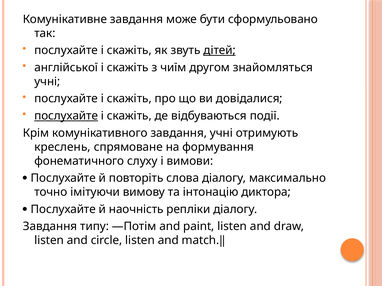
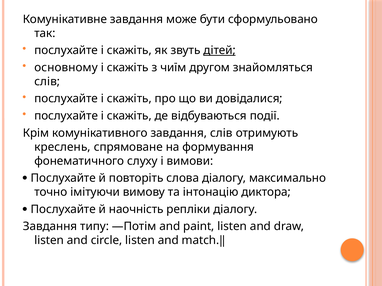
англійської: англійської -> основному (66, 68)
учні: учні -> слів (47, 82)
послухайте underline: present -> none (66, 116)
завдання учні: учні -> слів (221, 133)
